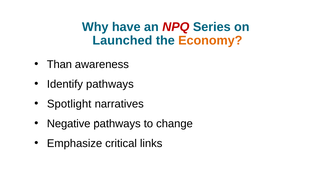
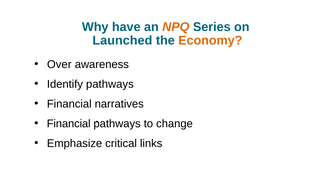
NPQ colour: red -> orange (176, 27)
Than: Than -> Over (59, 64)
Spotlight: Spotlight -> Financial (69, 104)
Negative: Negative -> Financial (69, 123)
